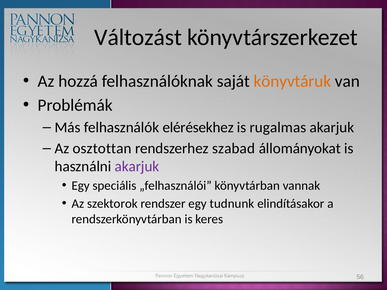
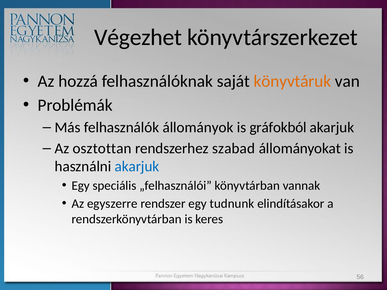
Változást: Változást -> Végezhet (138, 37)
elérésekhez: elérésekhez -> állományok (198, 127)
rugalmas: rugalmas -> gráfokból (278, 127)
akarjuk colour: purple -> blue (137, 167)
szektorok: szektorok -> egyszerre (112, 204)
